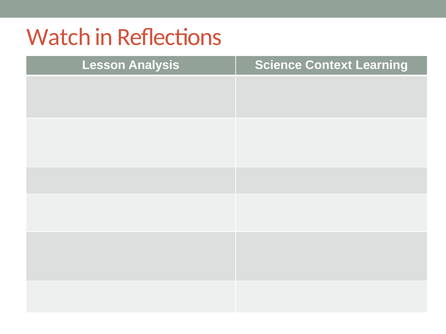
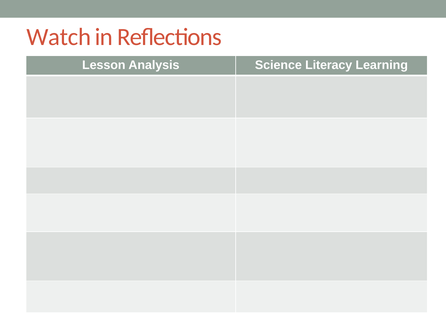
Context: Context -> Literacy (329, 65)
